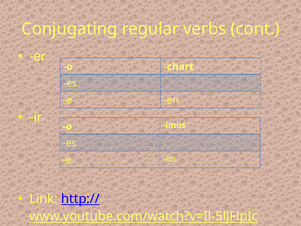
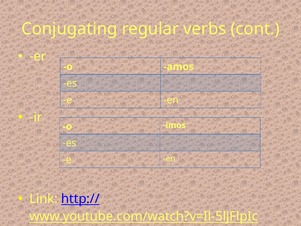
chart: chart -> amos (179, 67)
